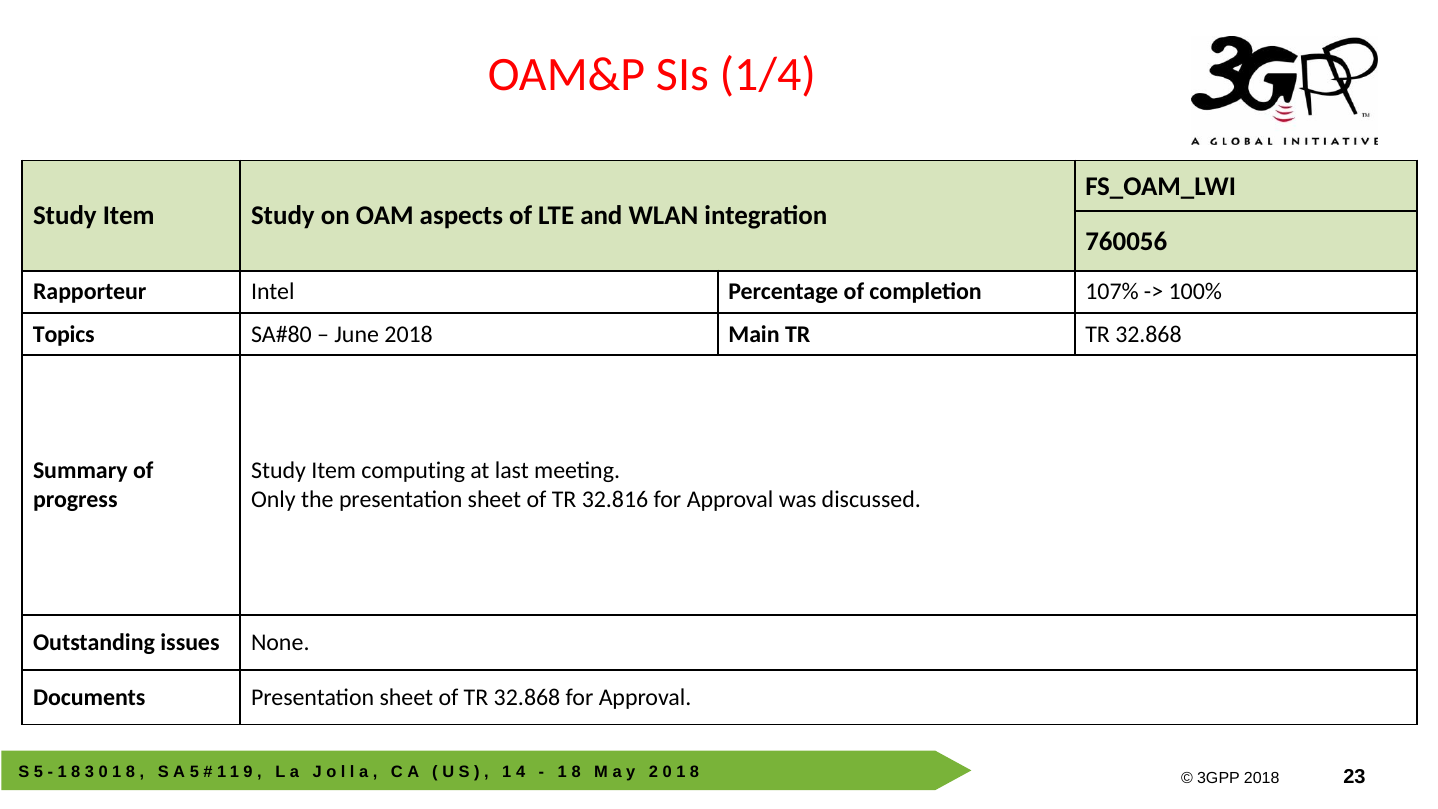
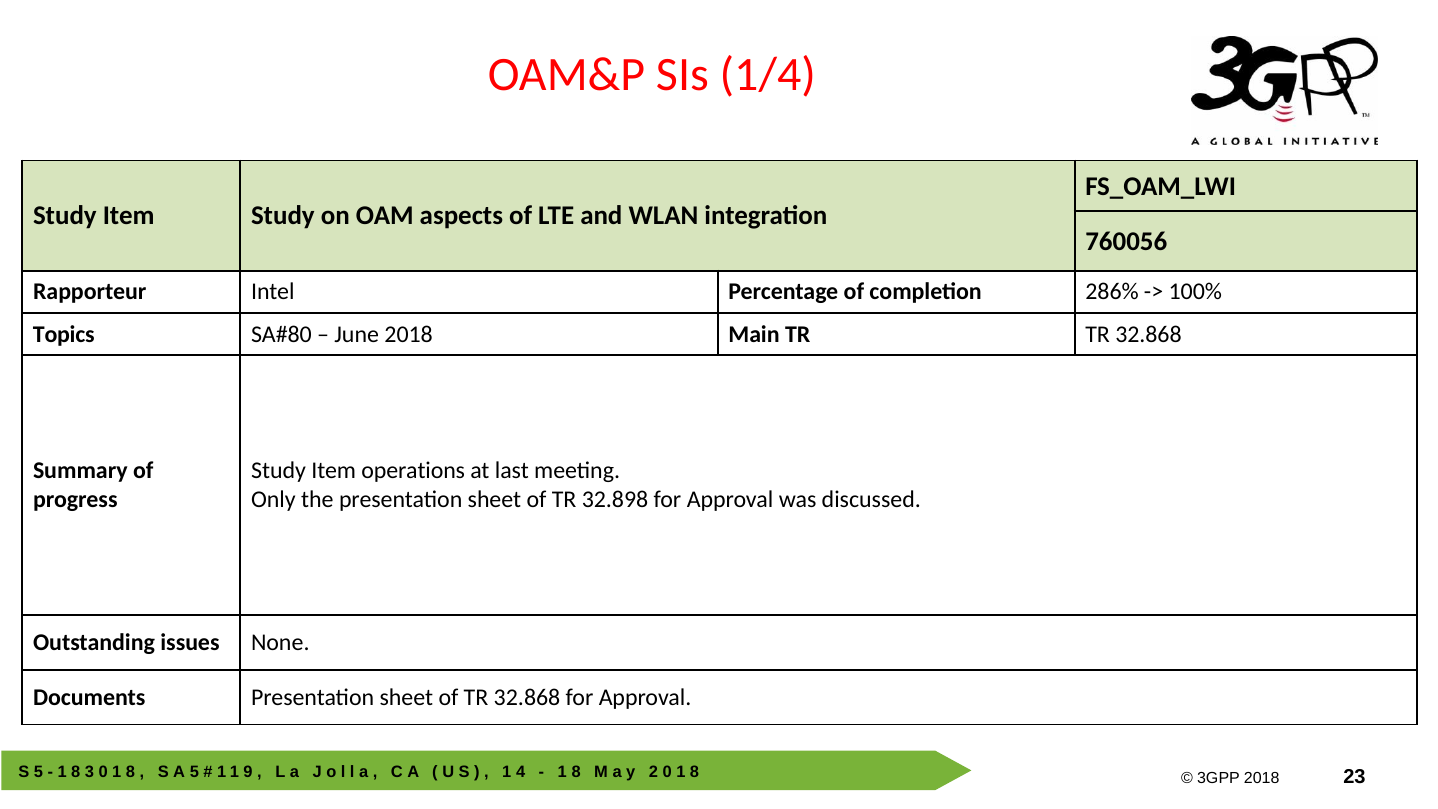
107%: 107% -> 286% (1112, 292)
computing: computing -> operations (413, 470)
32.816: 32.816 -> 32.898 (615, 500)
